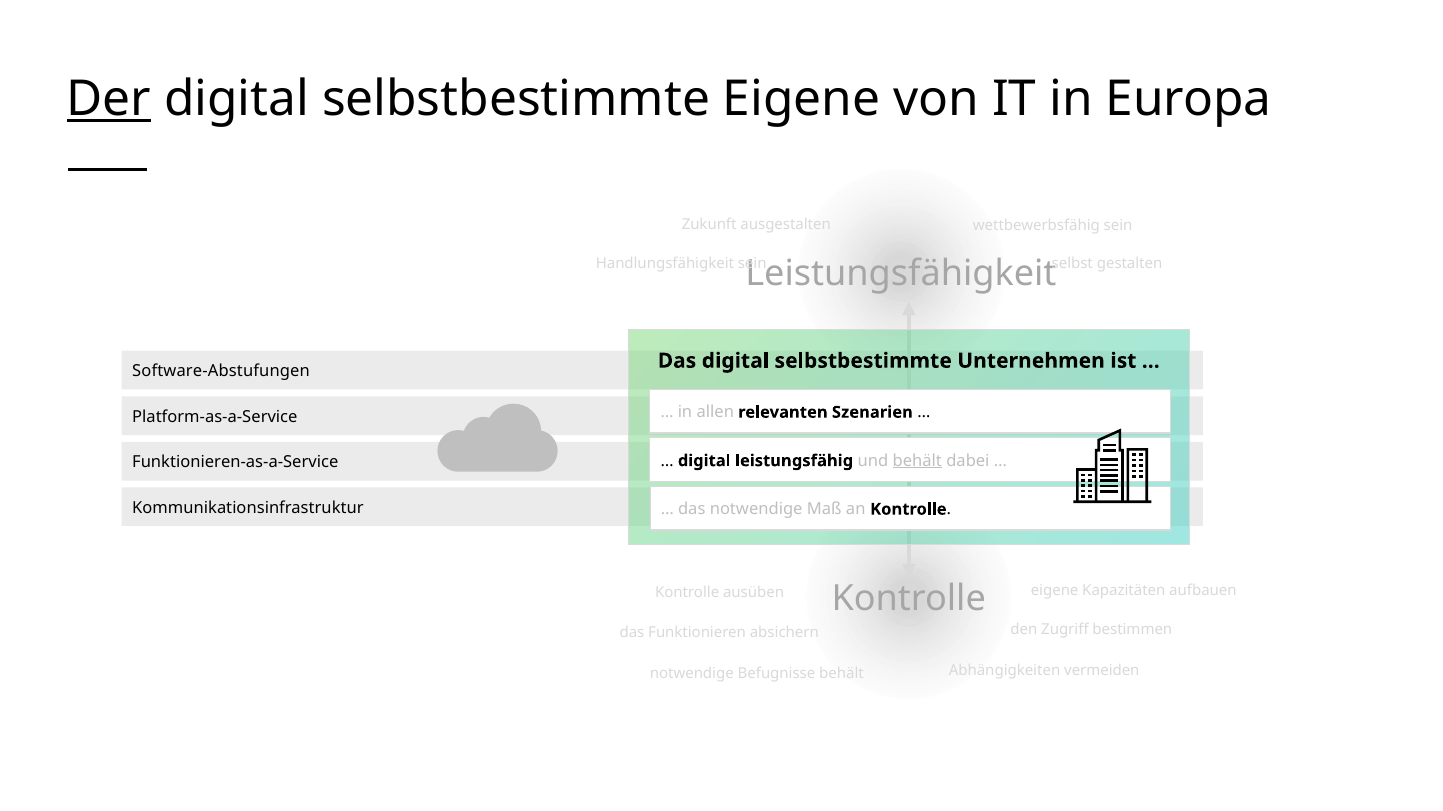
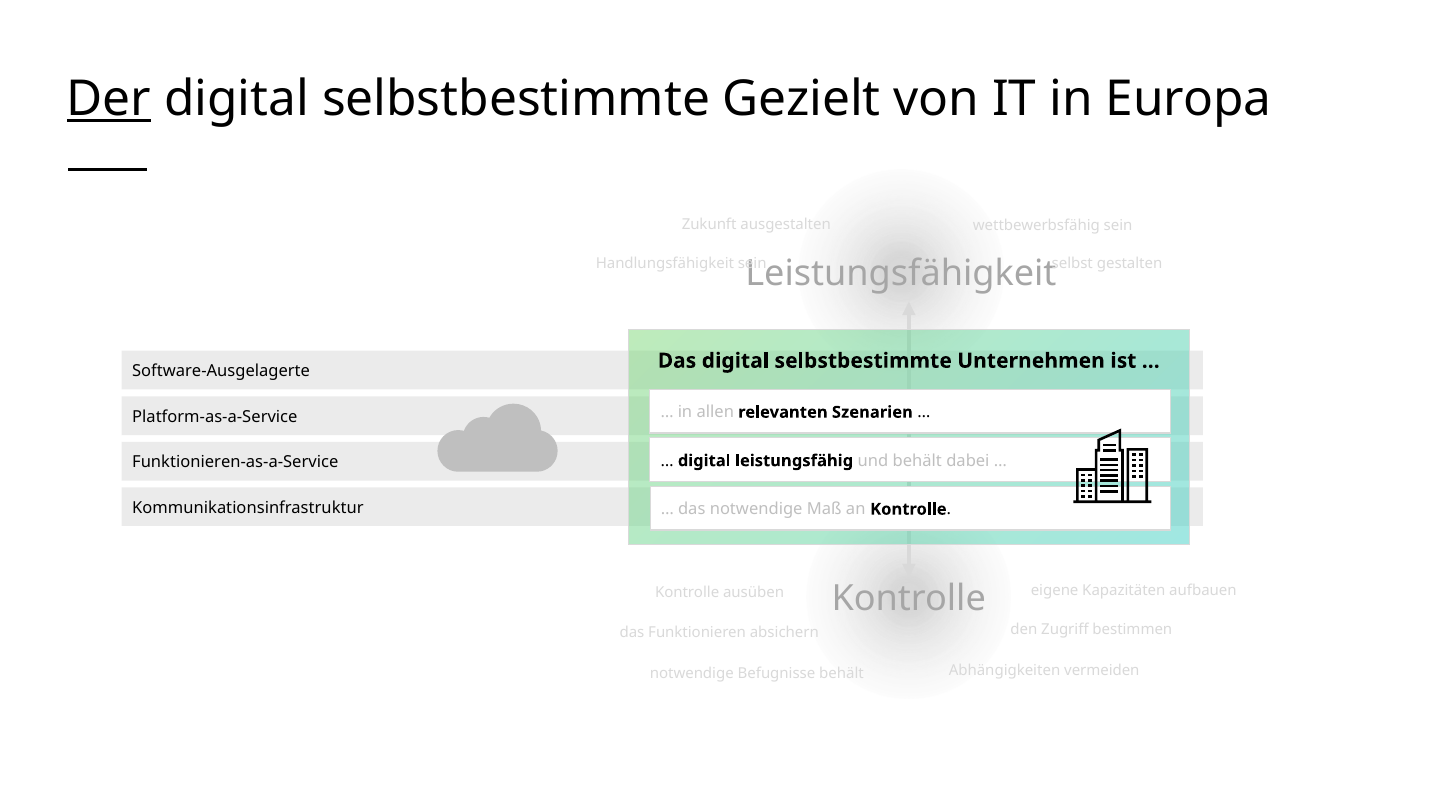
selbstbestimmte Eigene: Eigene -> Gezielt (802, 99)
Software-Abstufungen: Software-Abstufungen -> Software-Ausgelagerte (221, 371)
behält underline: present -> none (917, 461)
